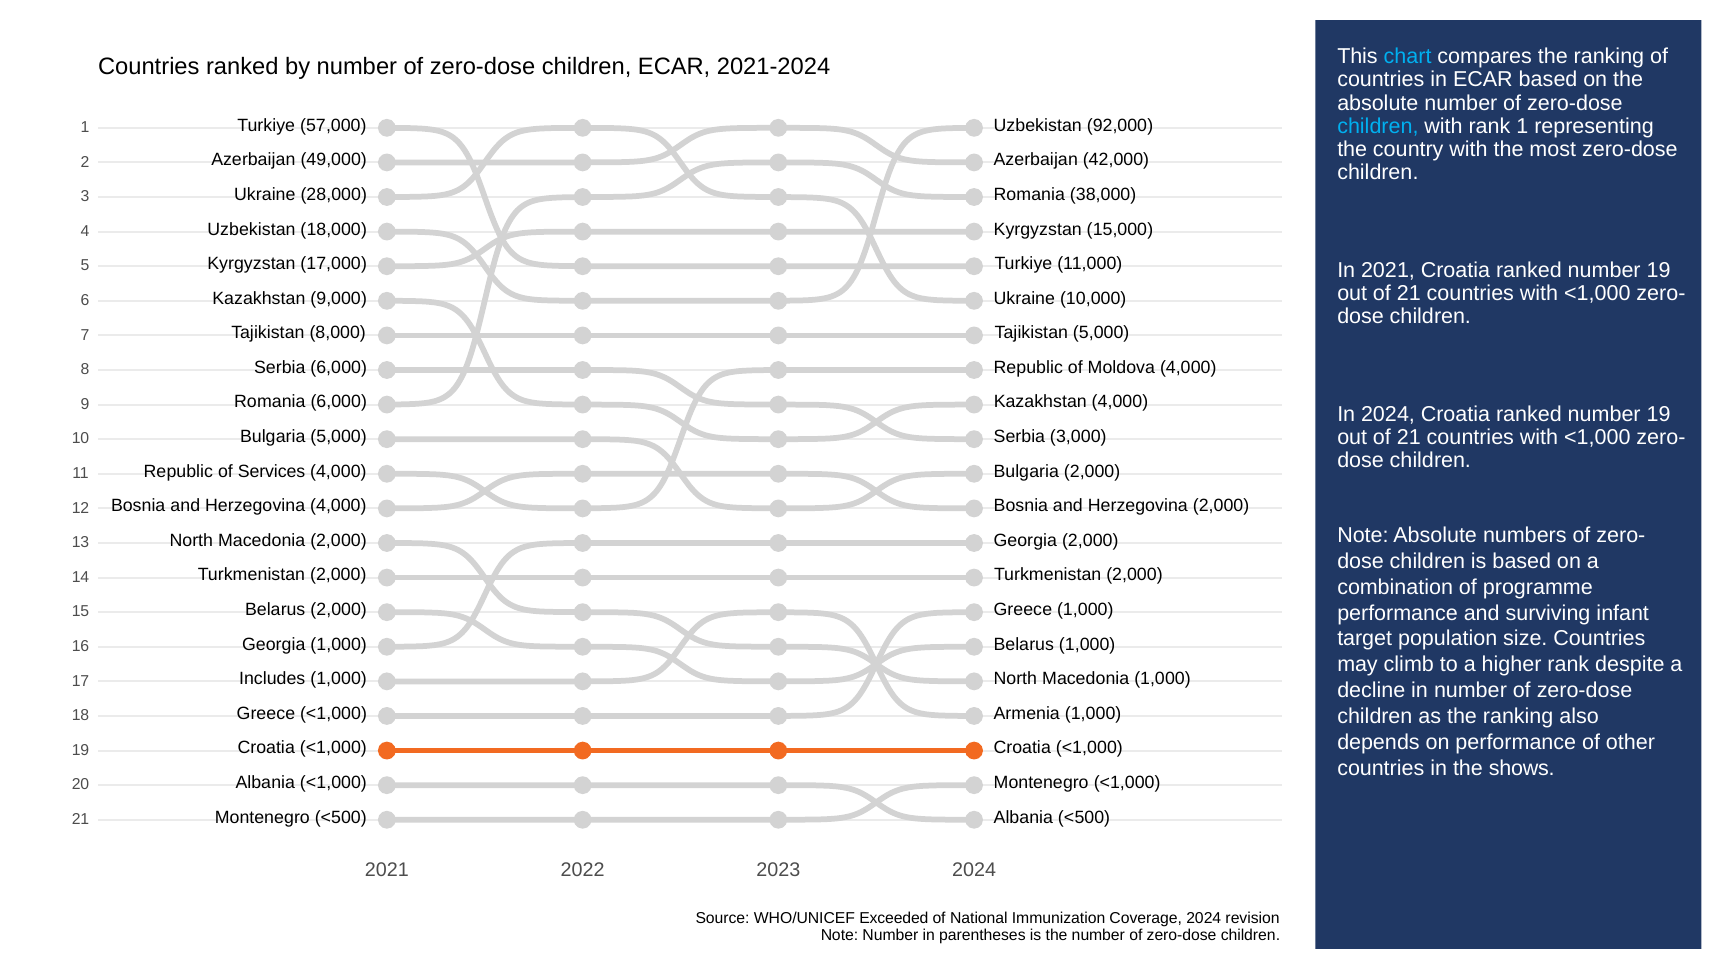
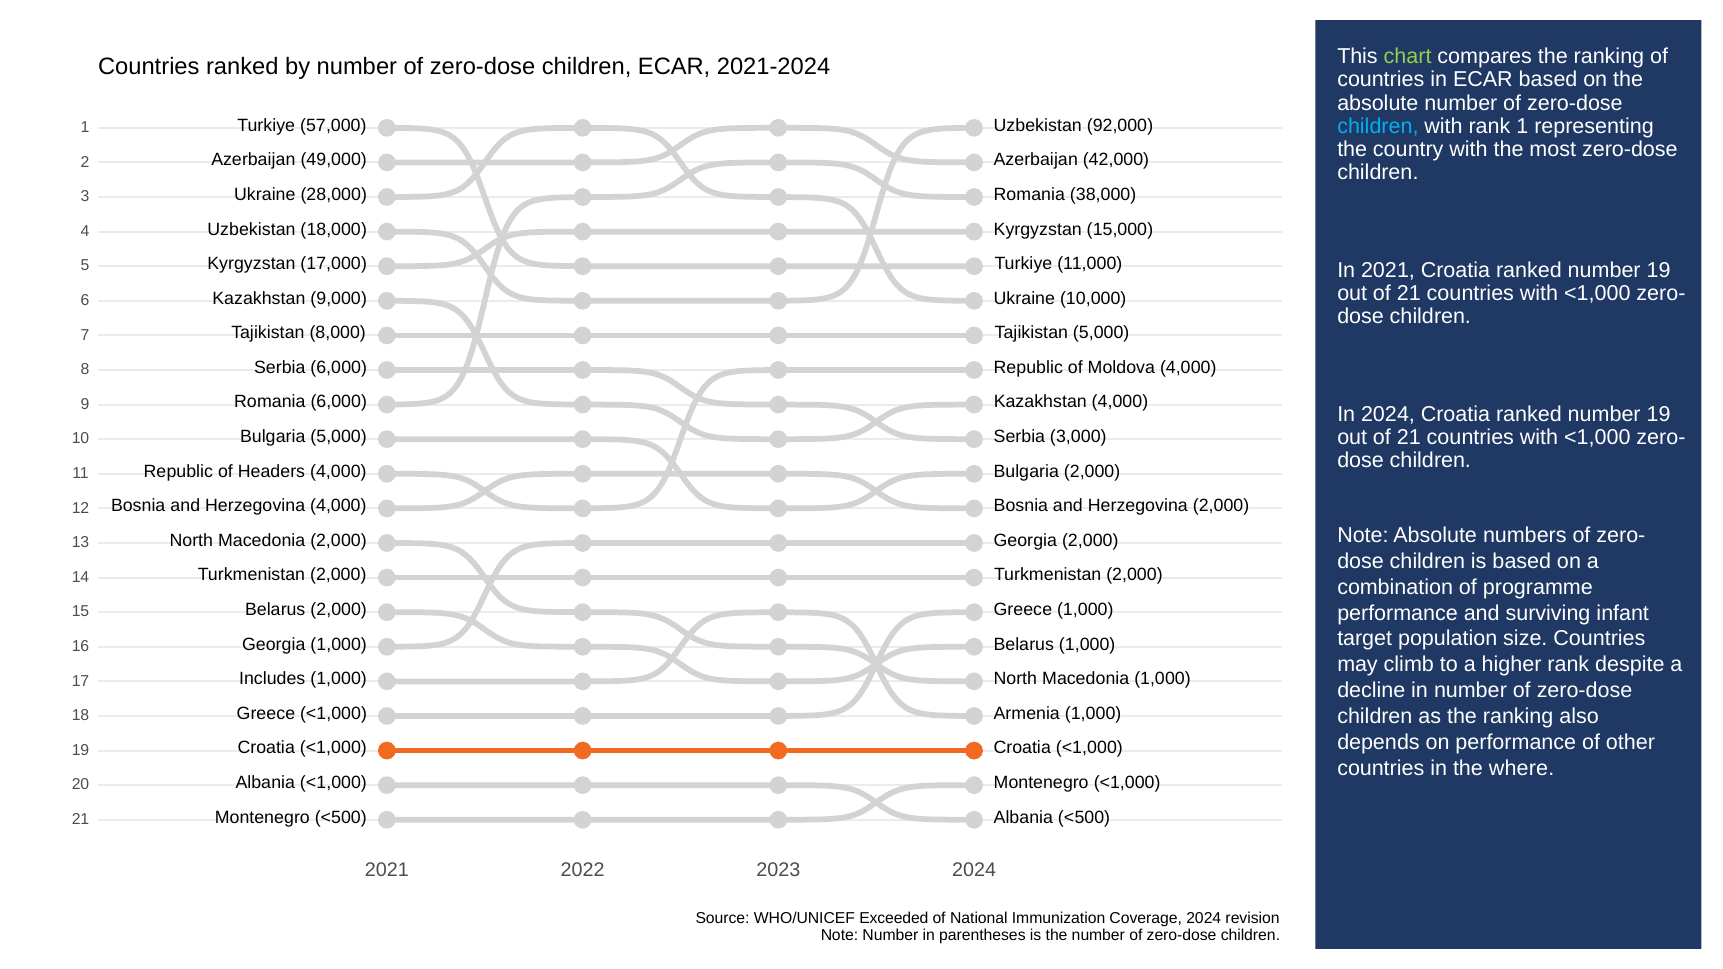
chart colour: light blue -> light green (1408, 57)
Services: Services -> Headers (271, 471)
shows: shows -> where (1522, 768)
